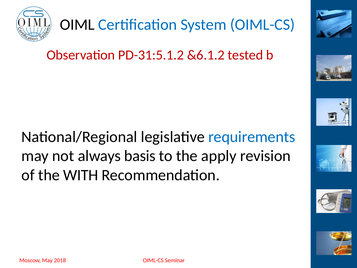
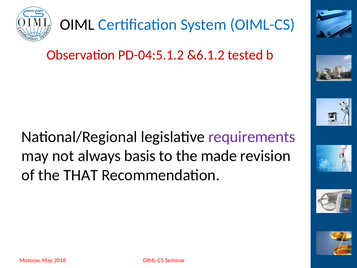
PD-31:5.1.2: PD-31:5.1.2 -> PD-04:5.1.2 (151, 55)
requirements colour: blue -> purple (252, 137)
apply: apply -> made (219, 156)
WITH: WITH -> THAT (81, 175)
